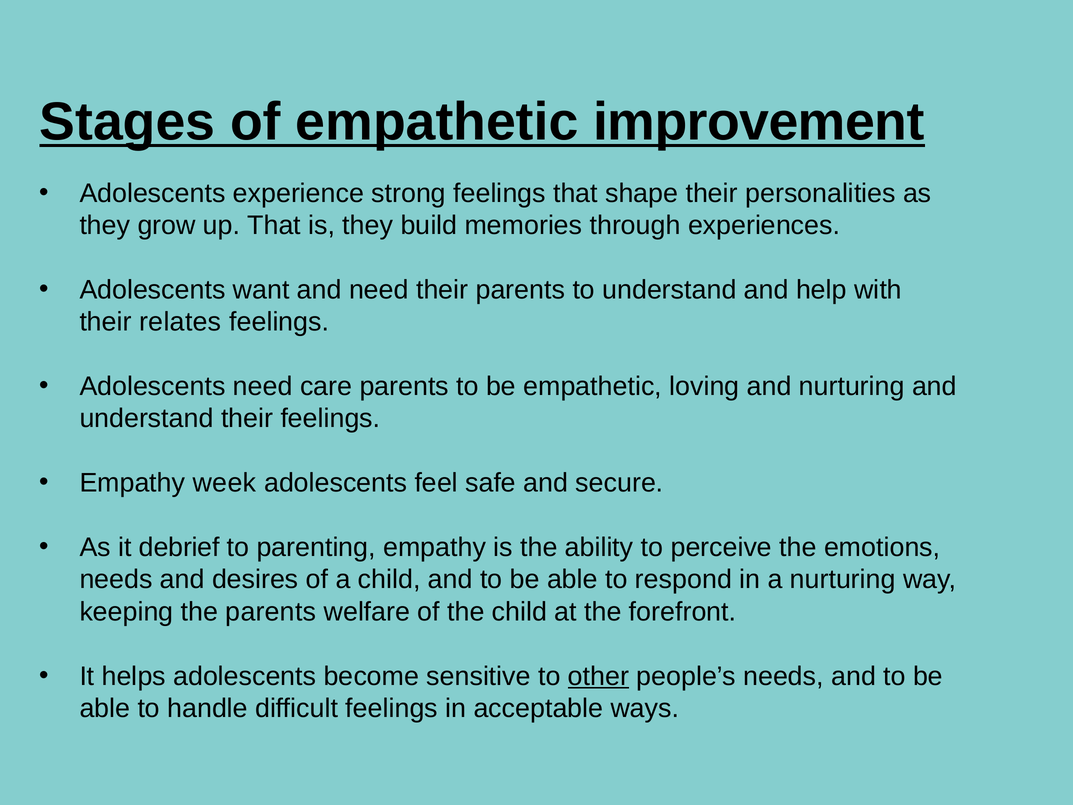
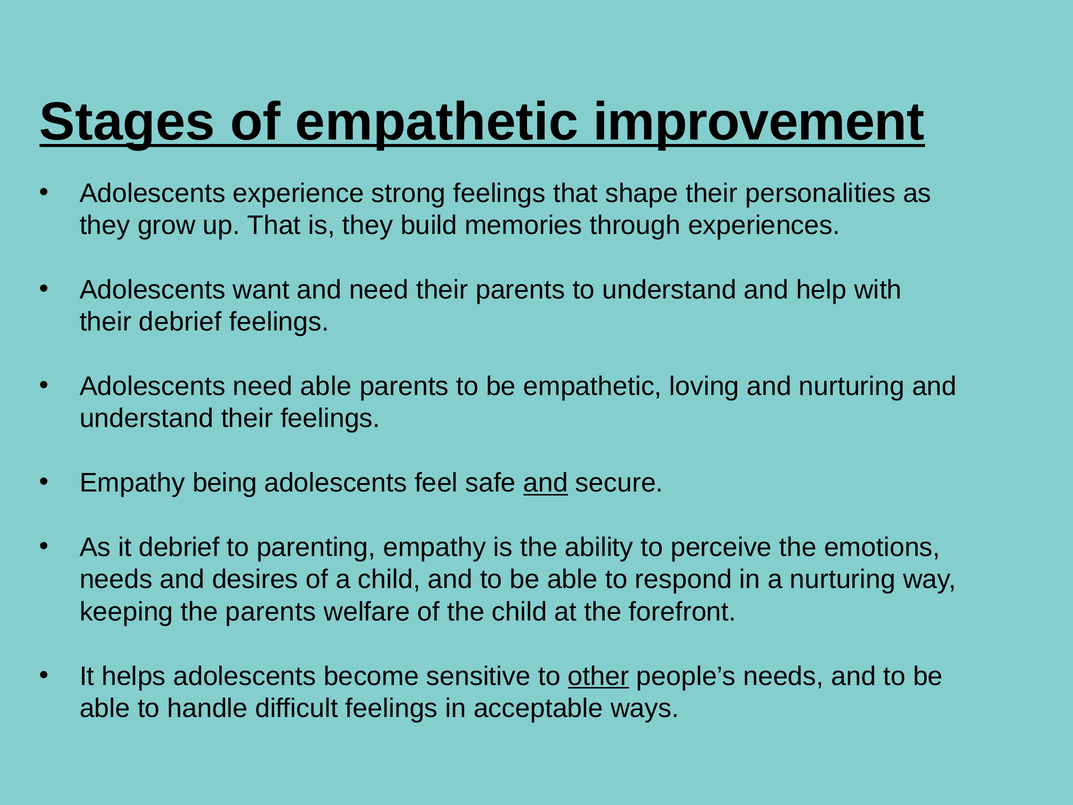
their relates: relates -> debrief (180, 322)
need care: care -> able (326, 386)
week: week -> being (225, 483)
and underline: none -> present (546, 483)
